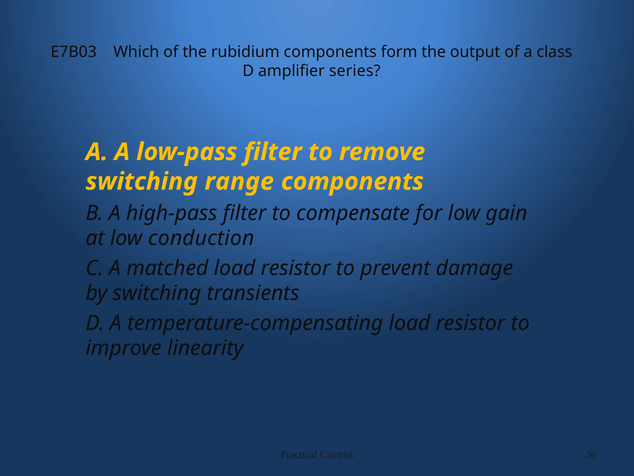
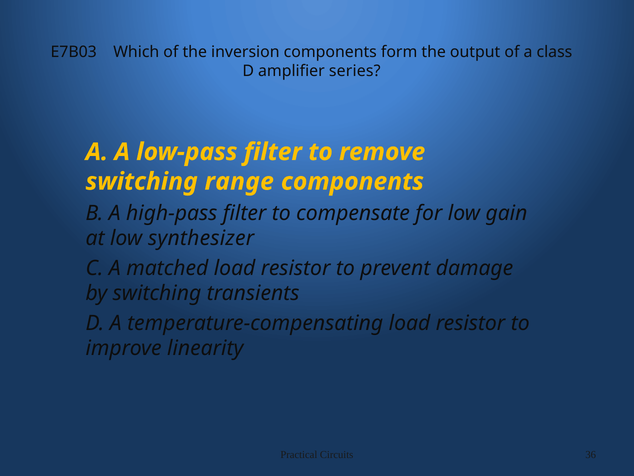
rubidium: rubidium -> inversion (245, 52)
conduction: conduction -> synthesizer (201, 238)
